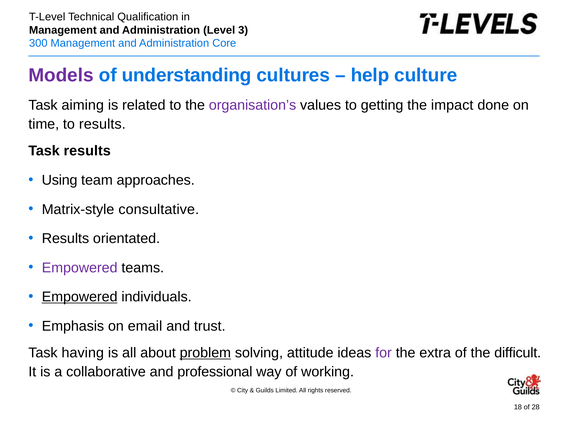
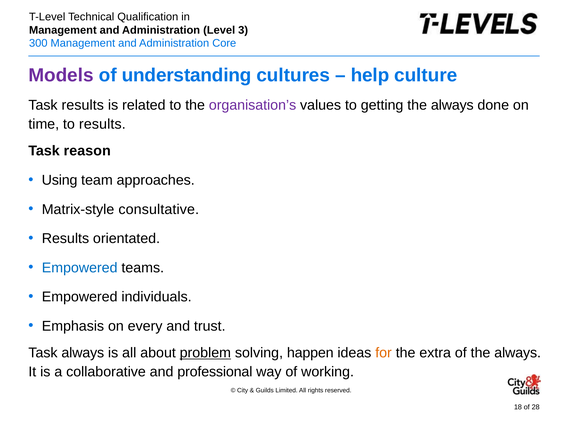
Task aiming: aiming -> results (83, 105)
getting the impact: impact -> always (452, 105)
Task results: results -> reason (87, 151)
Empowered colour: purple -> blue (80, 268)
Empowered underline: present -> none (80, 297)
email: email -> every (145, 326)
Task having: having -> always (83, 353)
attitude: attitude -> happen (310, 353)
for colour: purple -> orange (384, 353)
of the difficult: difficult -> always (518, 353)
